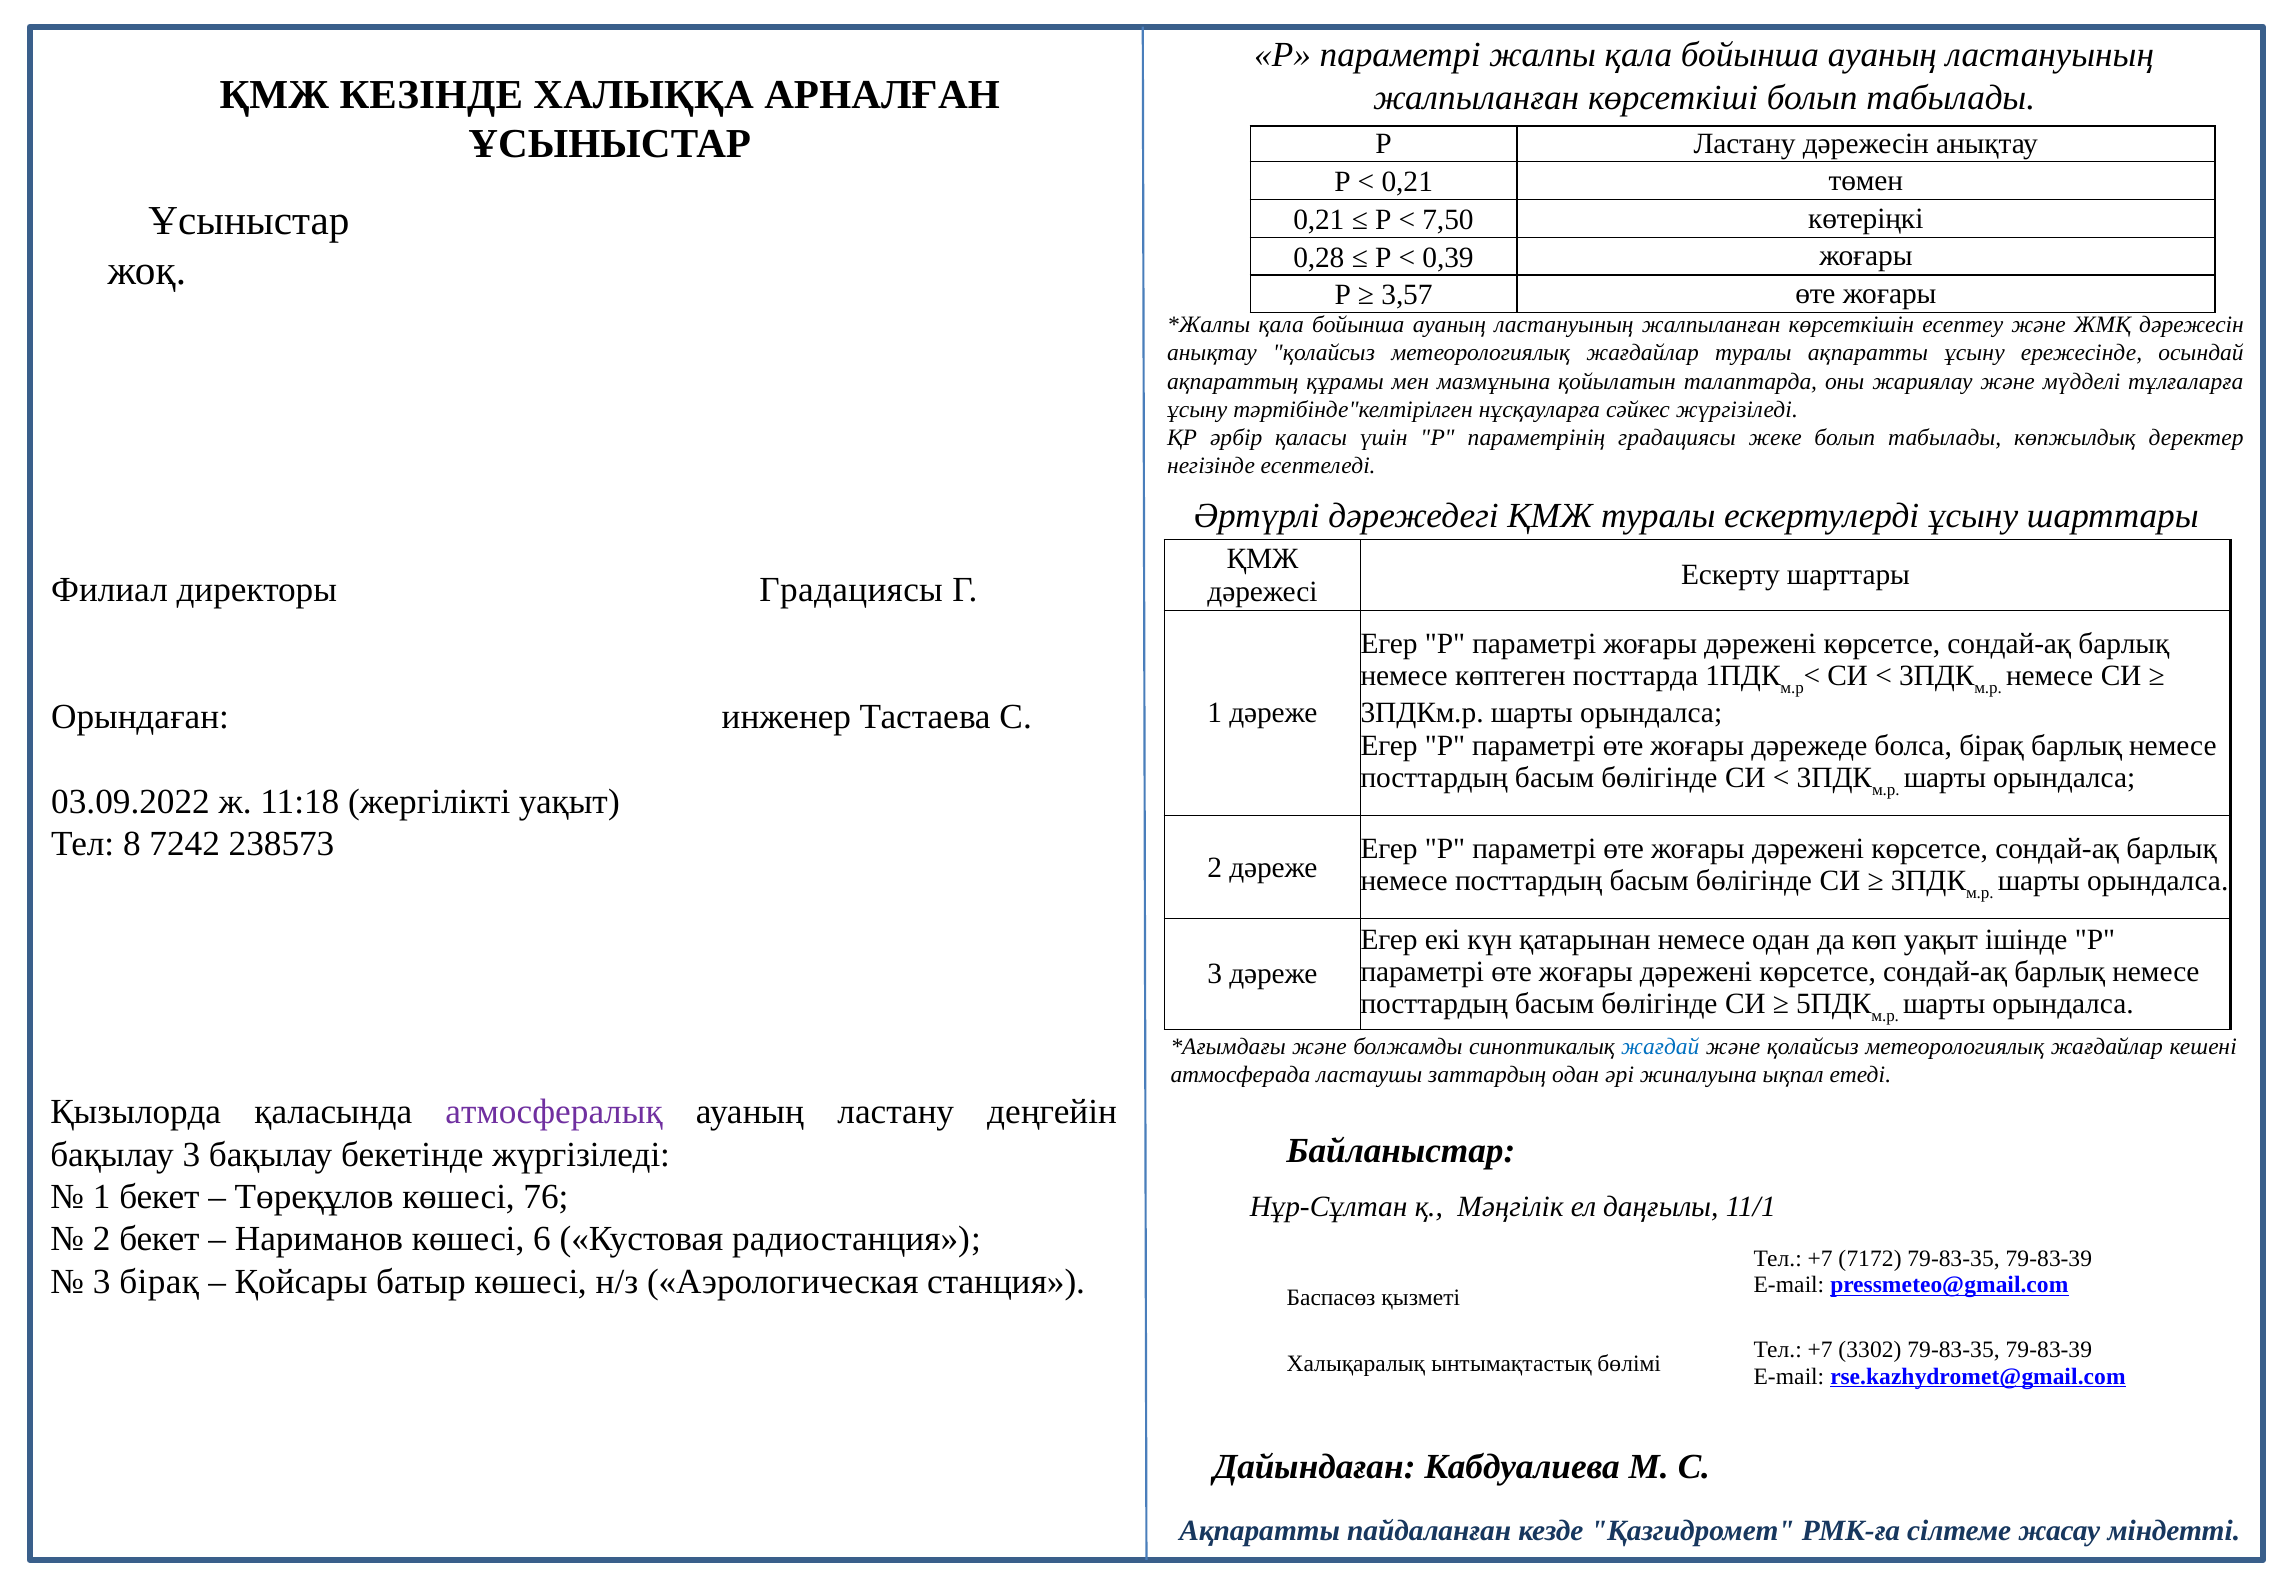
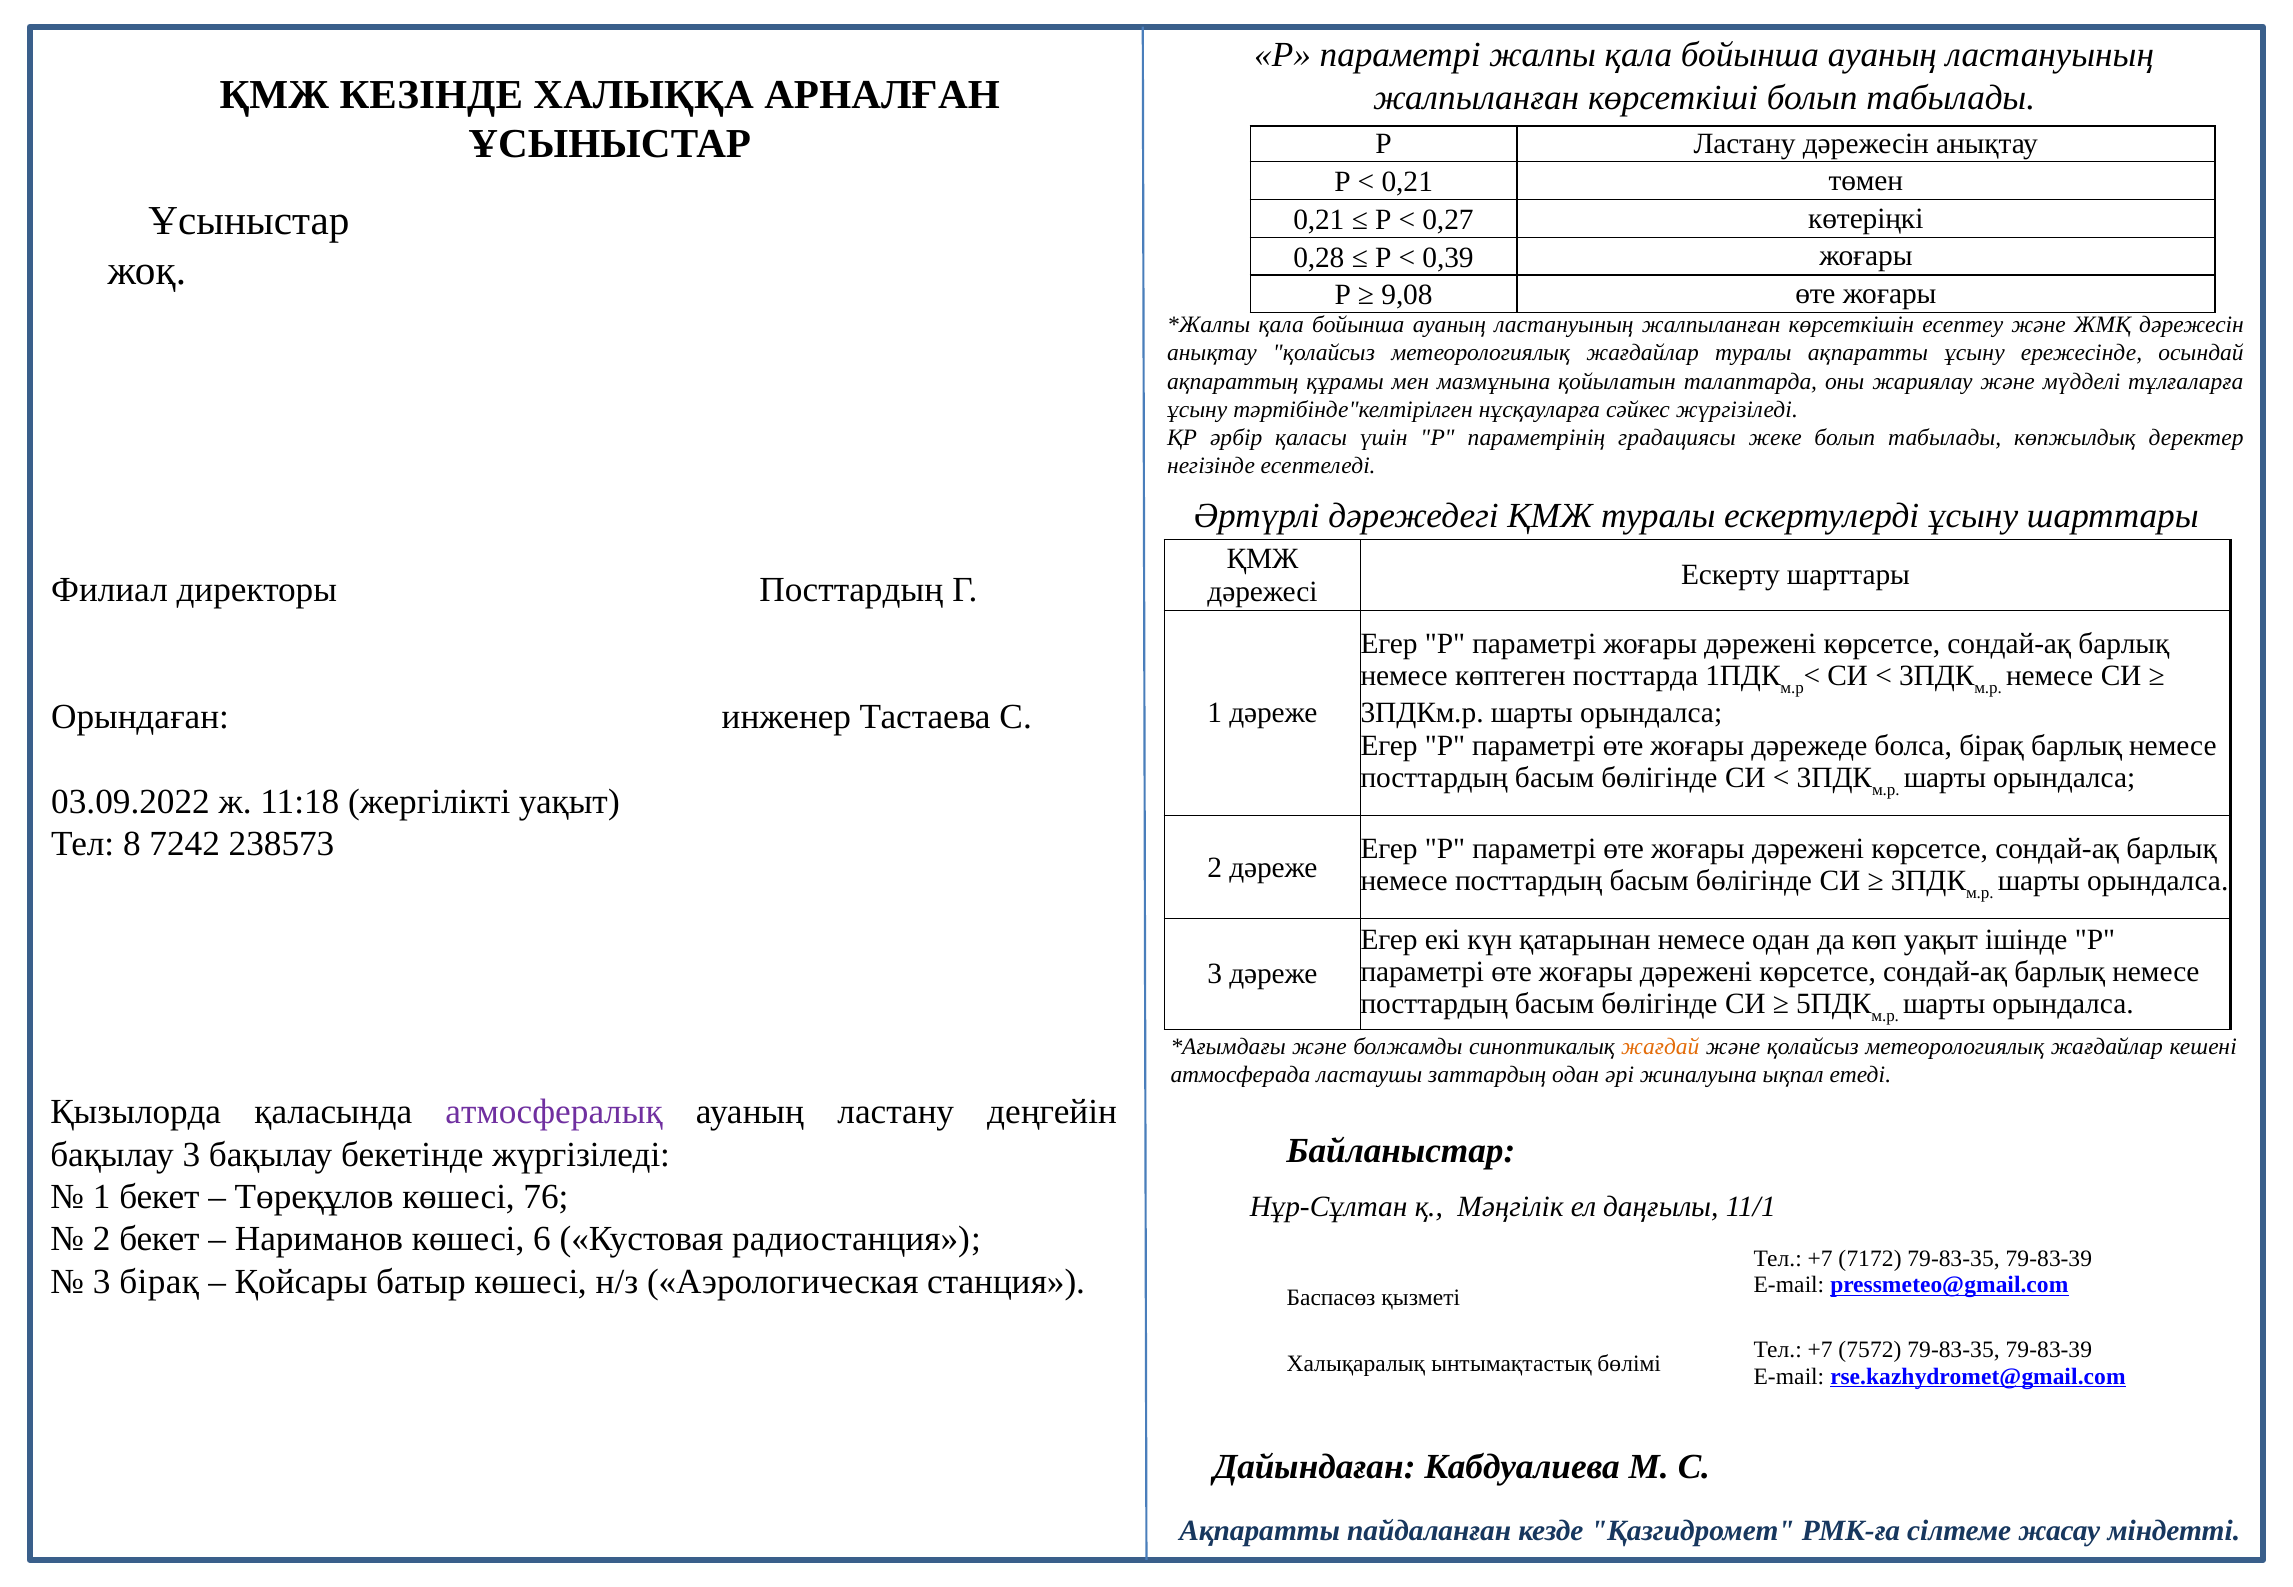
7,50: 7,50 -> 0,27 (1448, 220)
3,57: 3,57 -> 9,08 (1407, 295)
директоры Градациясы: Градациясы -> Посттардың (851, 590)
жағдай colour: blue -> orange (1660, 1047)
3302: 3302 -> 7572 (1870, 1351)
